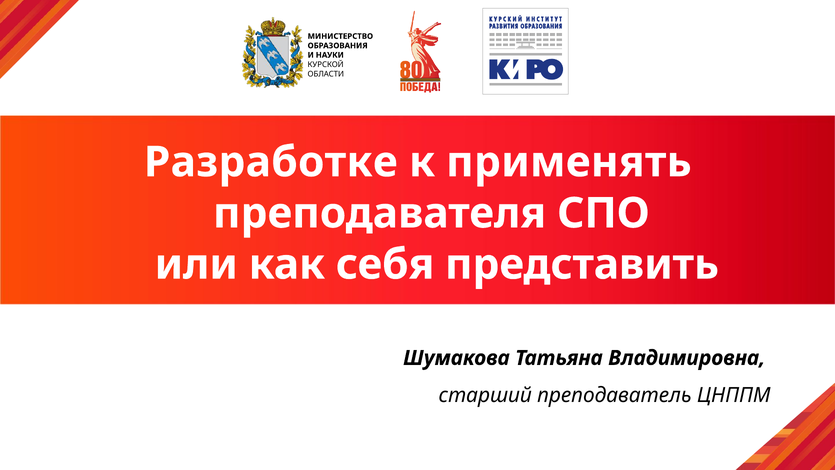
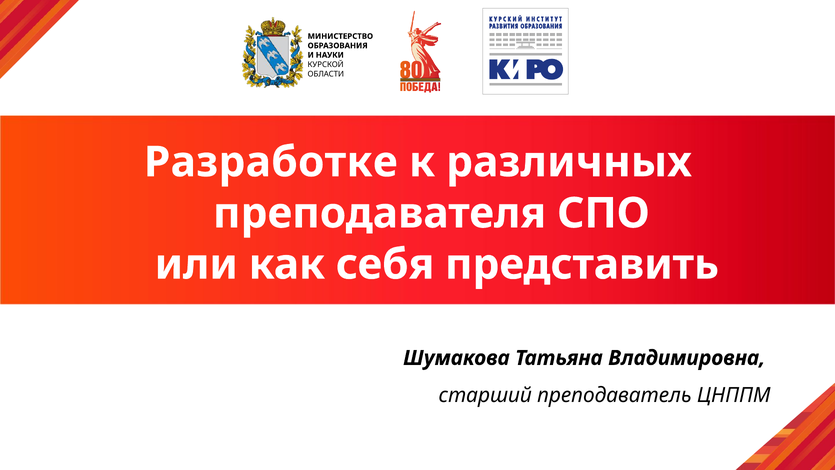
применять: применять -> различных (569, 162)
